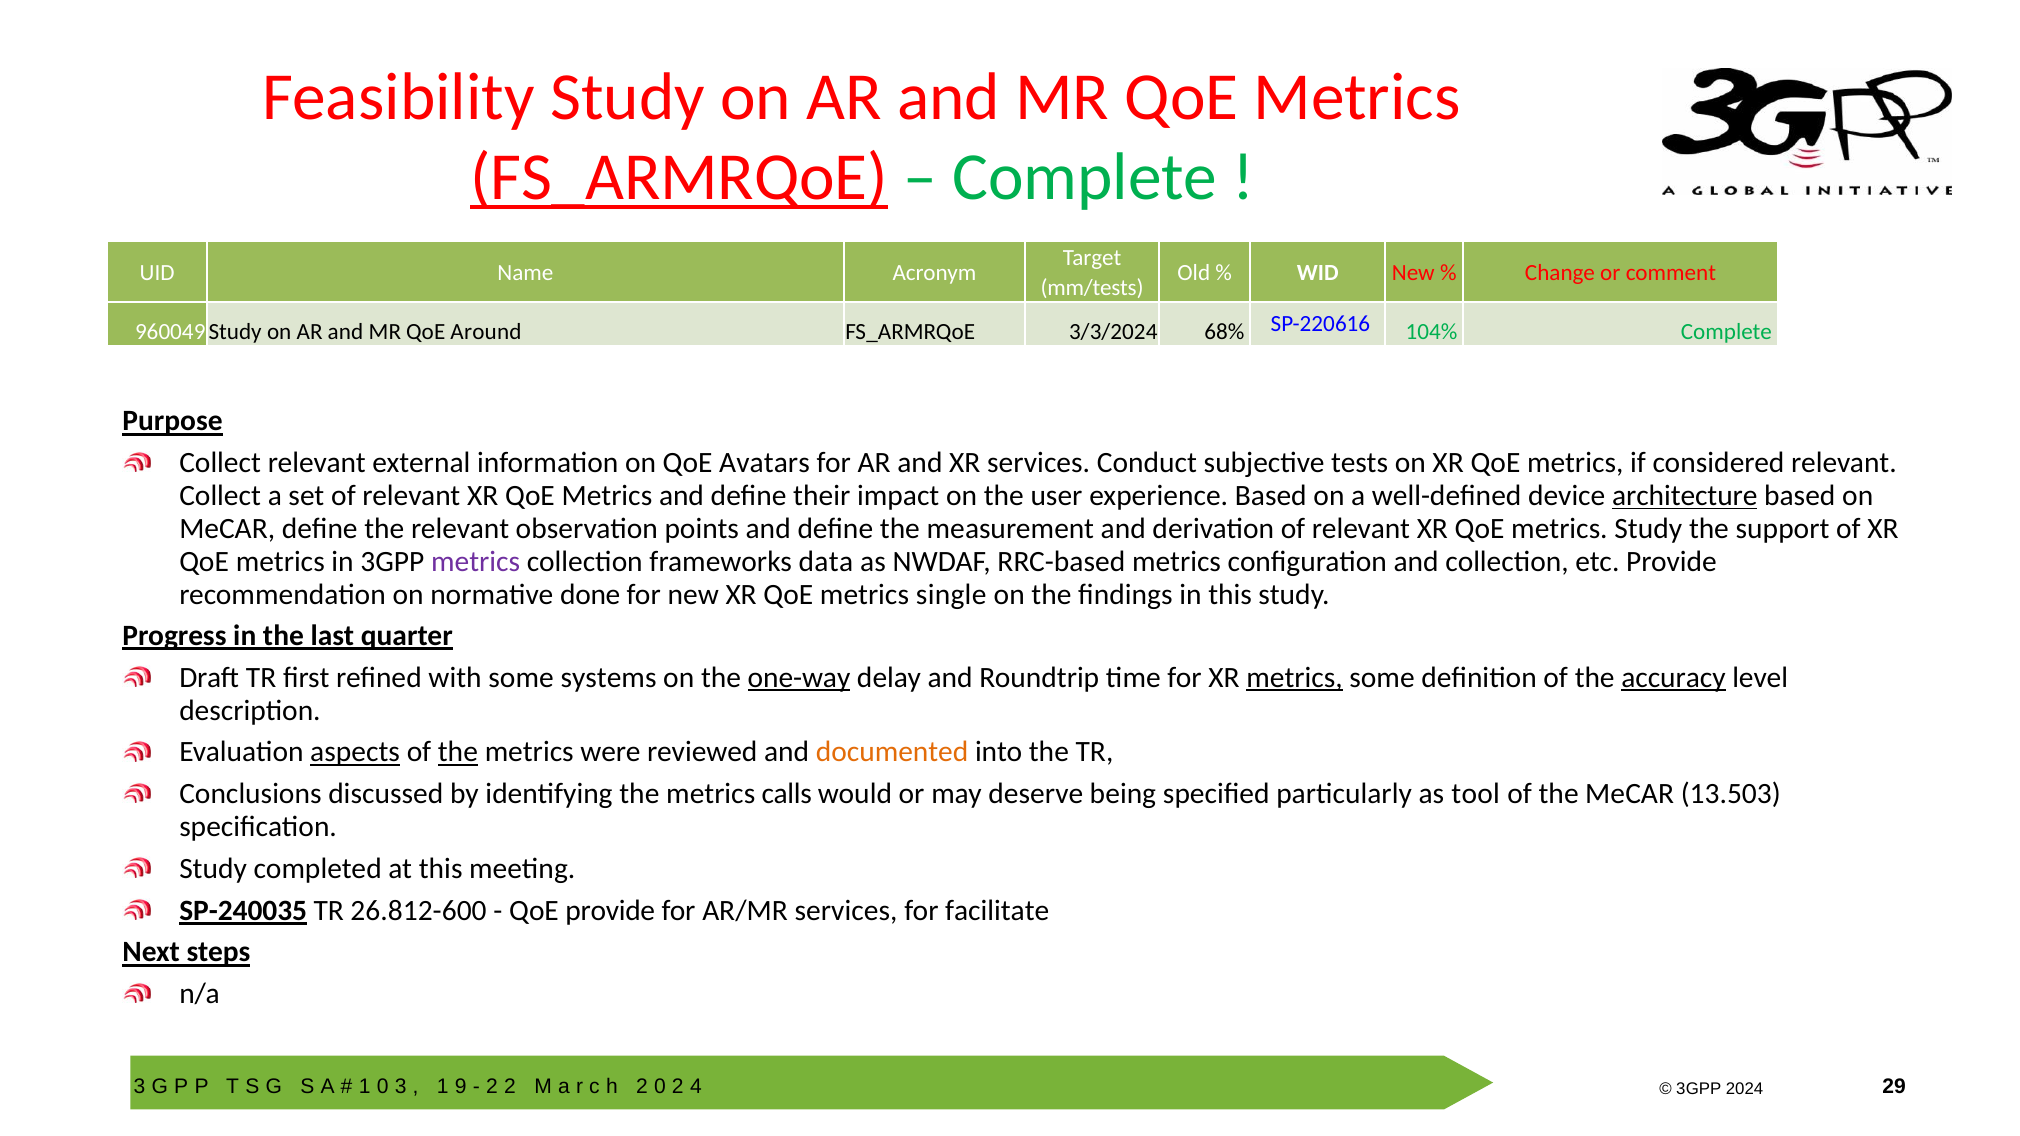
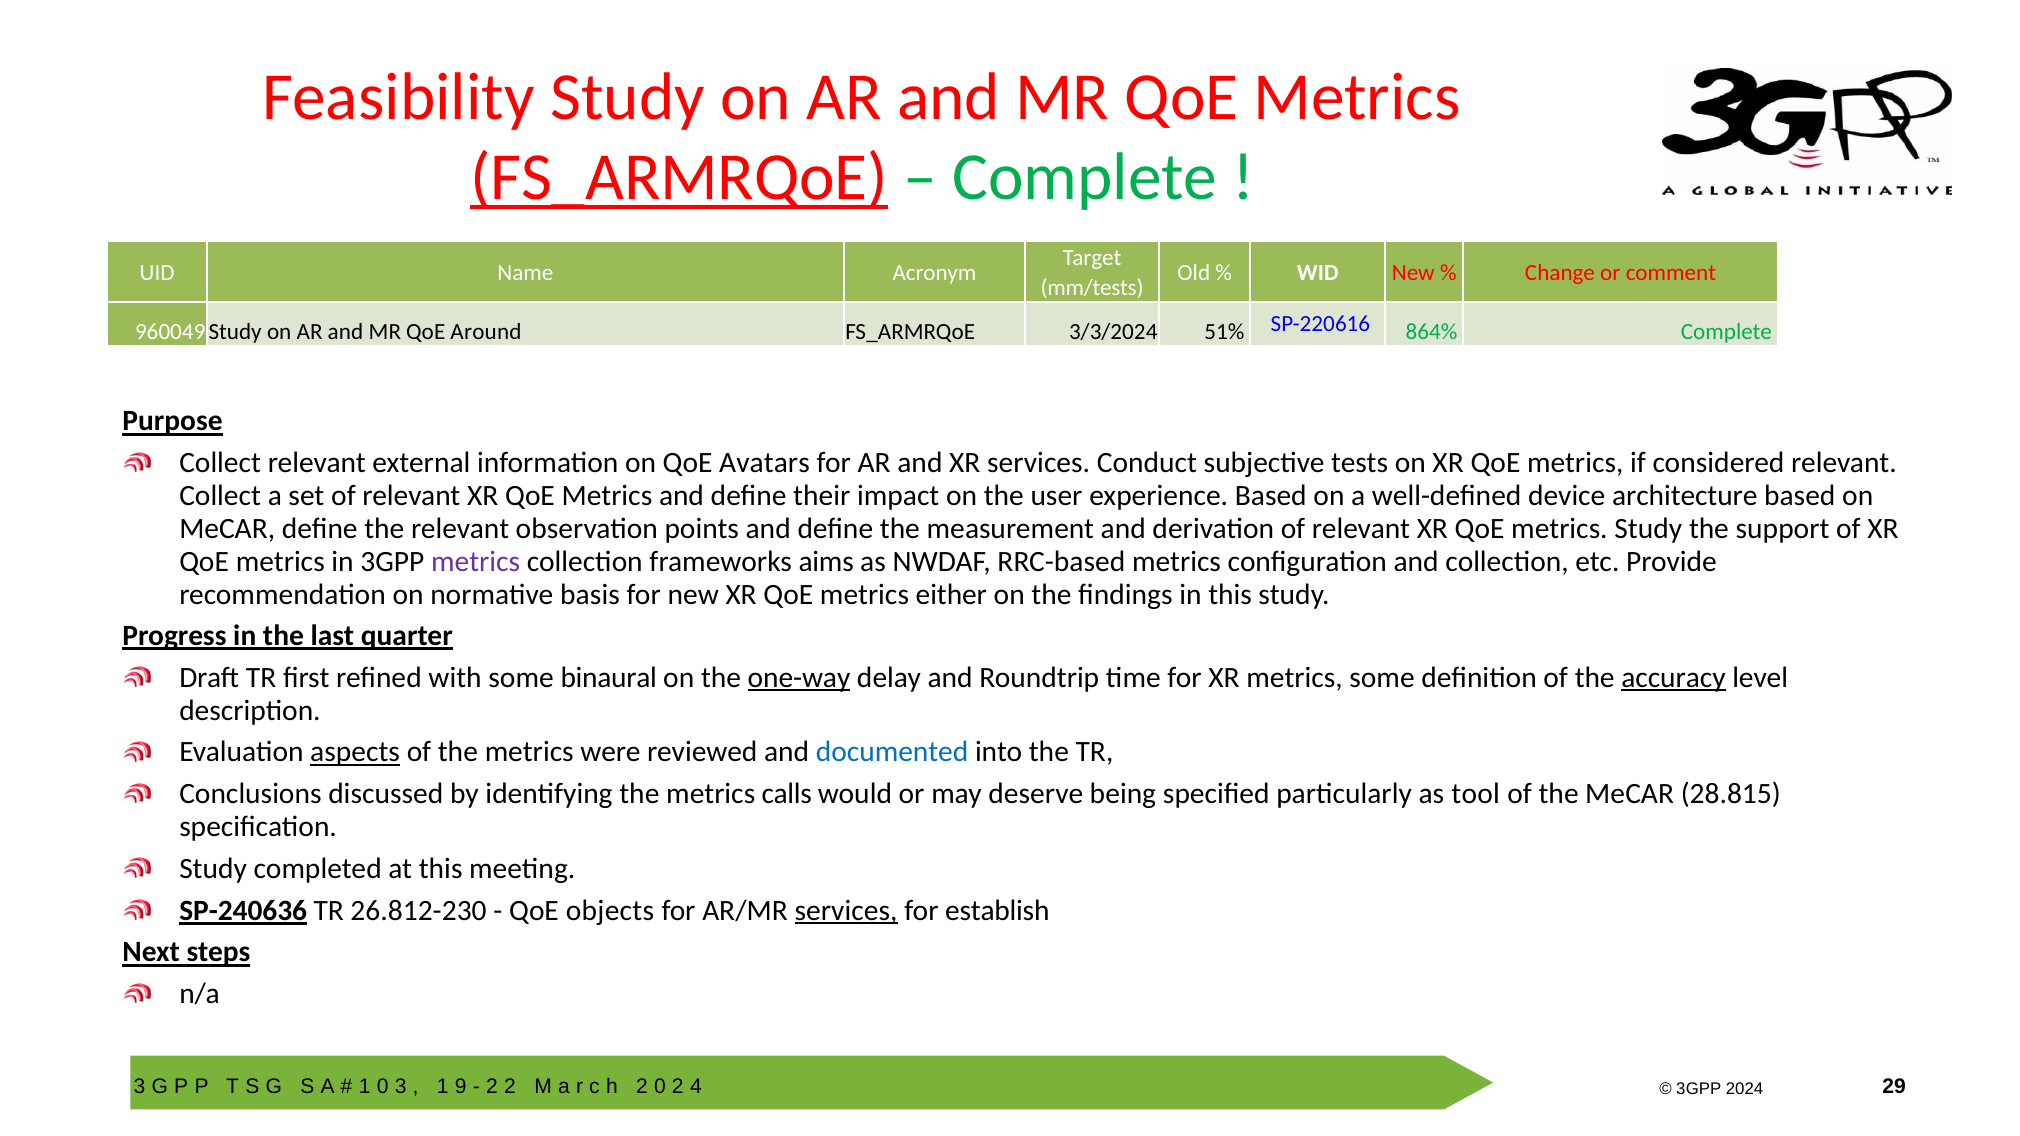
68%: 68% -> 51% (1224, 332)
104%: 104% -> 864% (1432, 332)
architecture underline: present -> none (1685, 496)
data: data -> aims (826, 562)
done: done -> basis (590, 594)
single: single -> either (951, 594)
systems: systems -> binaural (609, 678)
metrics underline: present -> none (1295, 678)
the underline: present -> none (458, 752)
documented colour: orange -> blue (892, 752)
13.503: 13.503 -> 28.815 (1731, 794)
SP-240035: SP-240035 -> SP-240636 (243, 911)
26.812-600: 26.812-600 -> 26.812-230 (419, 911)
QoE provide: provide -> objects (610, 911)
services underline: none -> present (846, 911)
facilitate: facilitate -> establish (997, 911)
